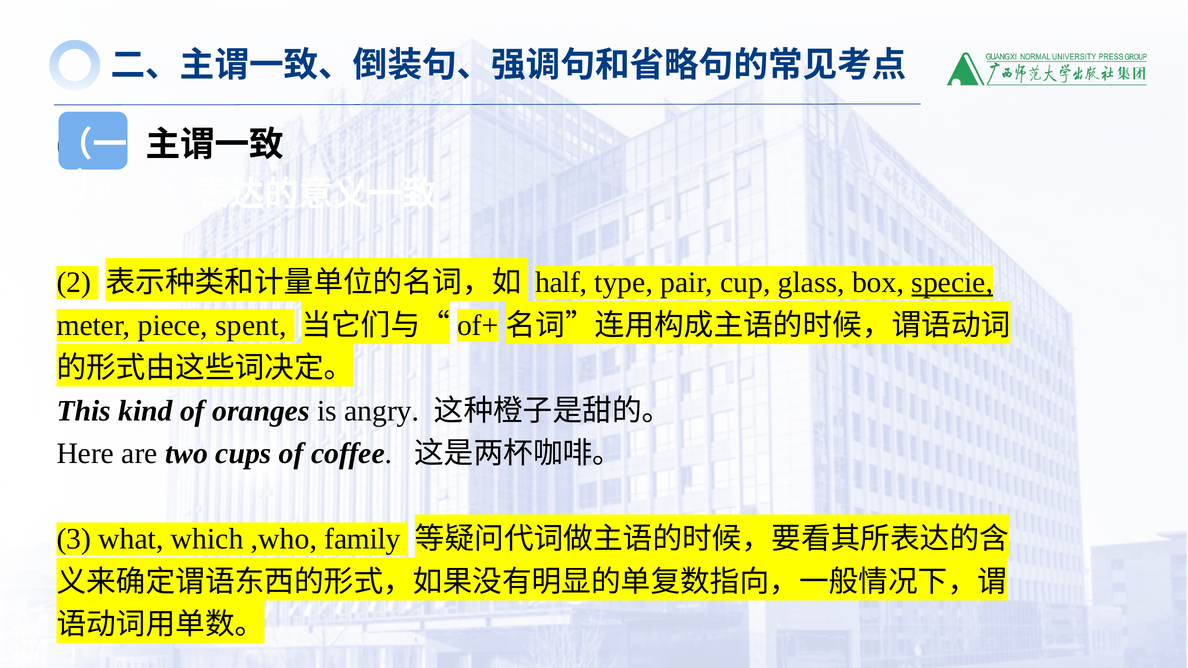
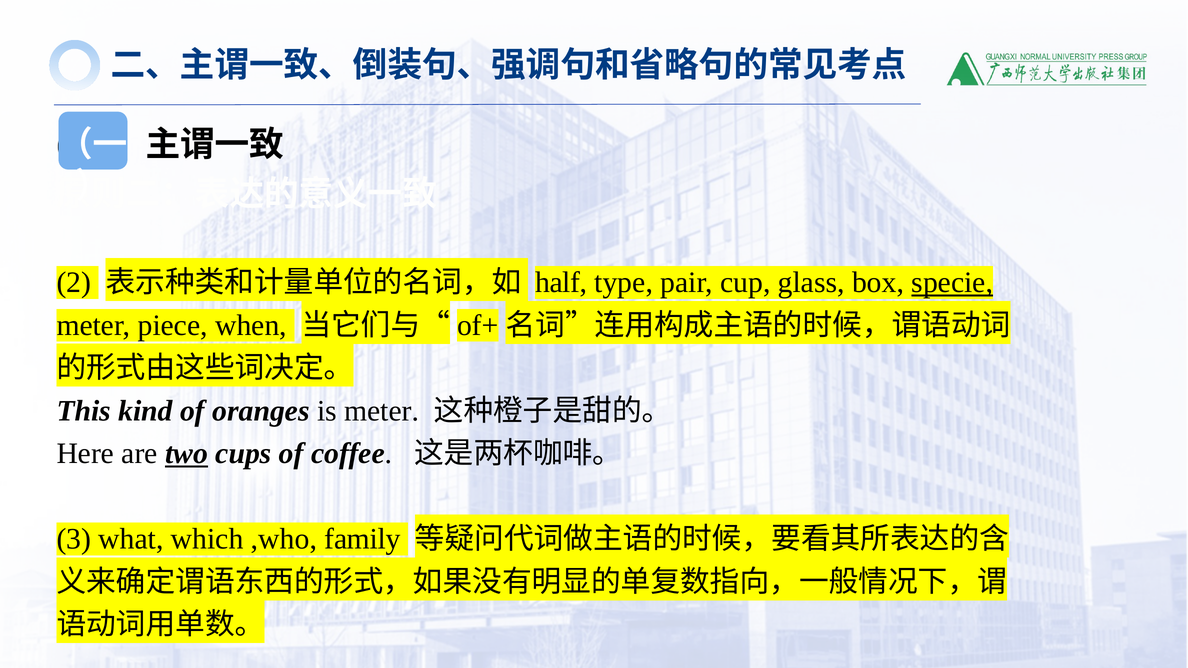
spent: spent -> when (251, 326)
is angry: angry -> meter (382, 411)
two underline: none -> present (187, 454)
